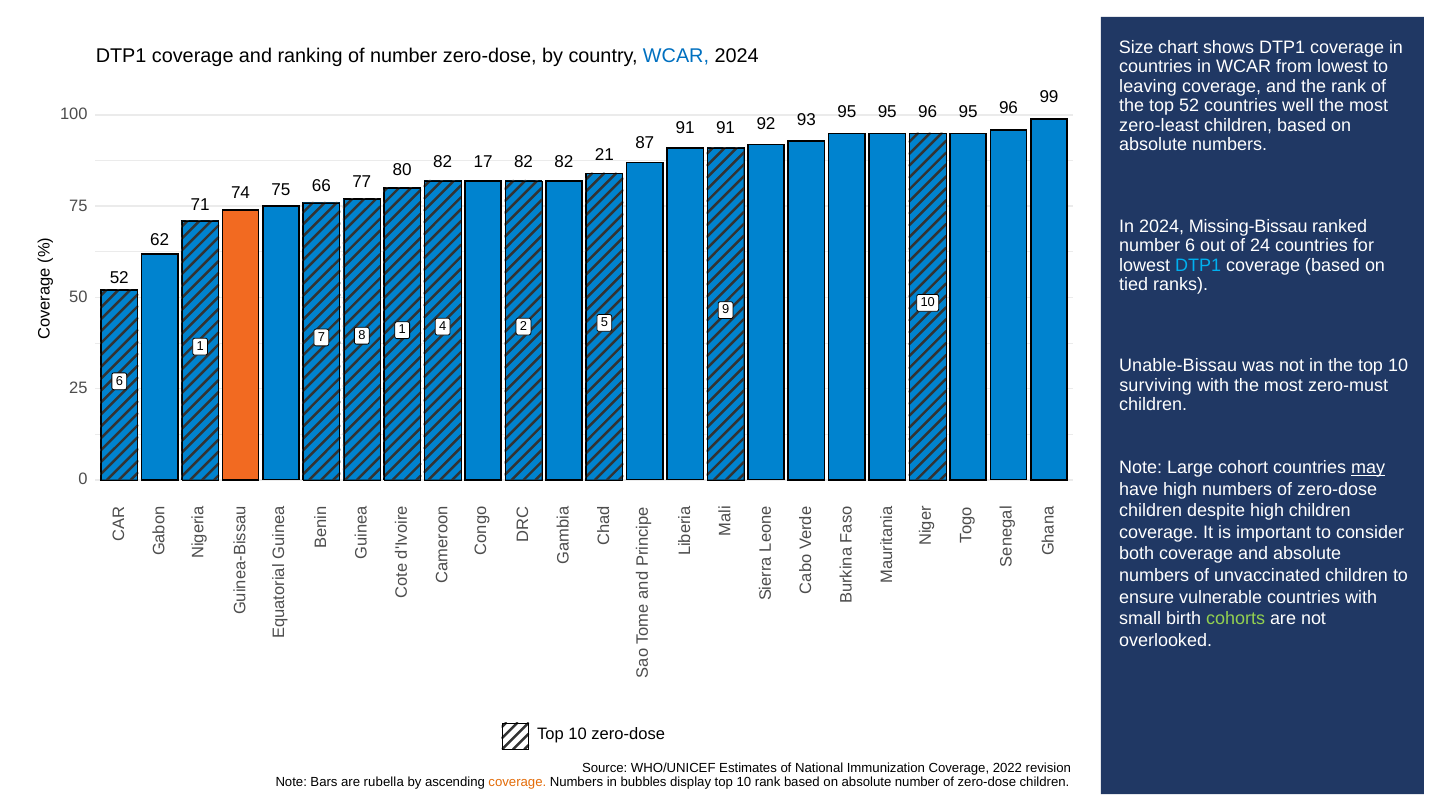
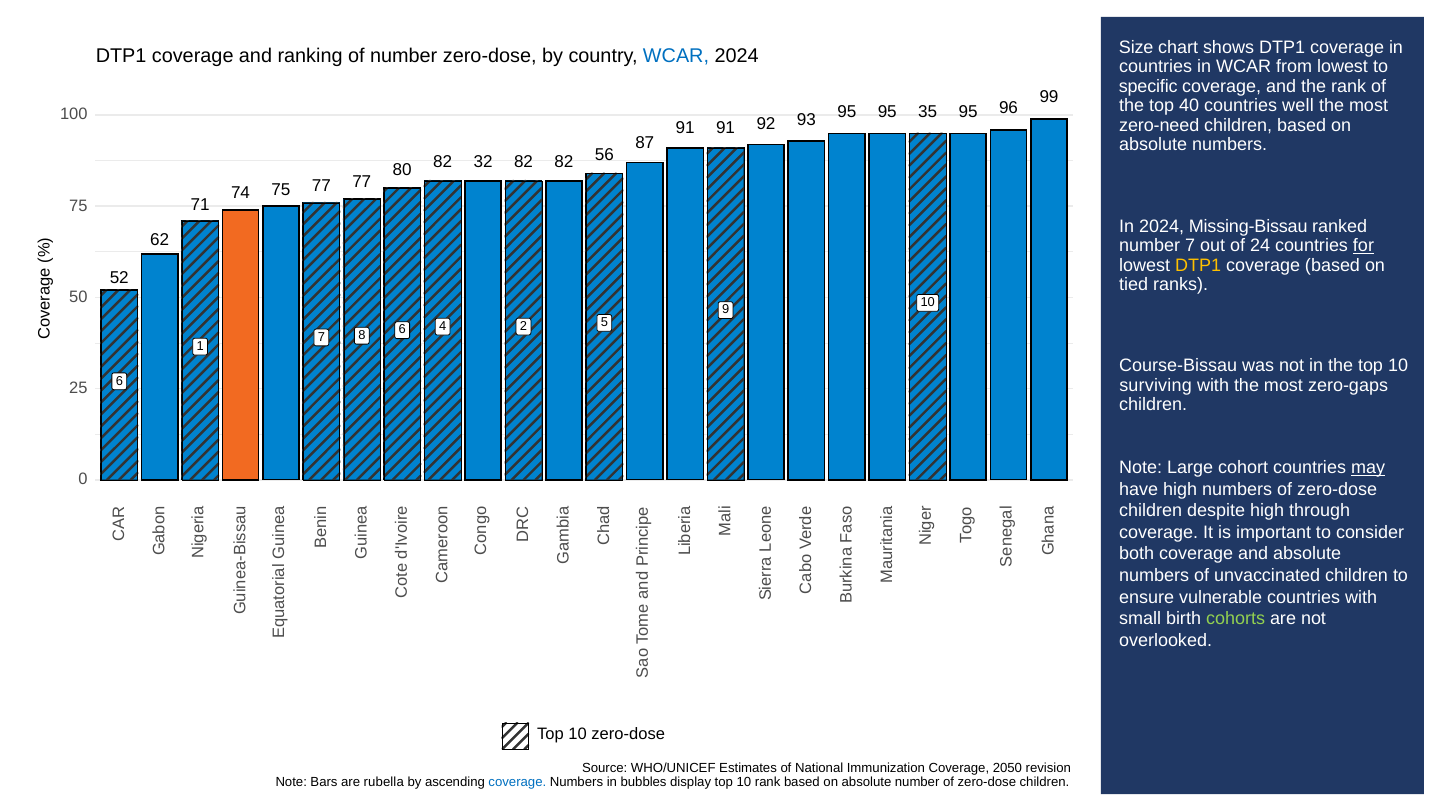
leaving: leaving -> specific (1148, 86)
top 52: 52 -> 40 (1189, 106)
zero-least: zero-least -> zero-need (1159, 125)
93 96: 96 -> 35 (928, 112)
17: 17 -> 32 (483, 162)
21: 21 -> 56 (604, 155)
75 66: 66 -> 77 (321, 185)
number 6: 6 -> 7 (1190, 246)
for underline: none -> present (1363, 246)
DTP1 colour: light blue -> yellow (1198, 265)
8 1: 1 -> 6 (402, 330)
Unable-Bissau: Unable-Bissau -> Course-Bissau (1178, 366)
zero-must: zero-must -> zero-gaps (1348, 386)
high children: children -> through (1320, 511)
2022: 2022 -> 2050 (1007, 768)
coverage colour: orange -> blue (517, 783)
